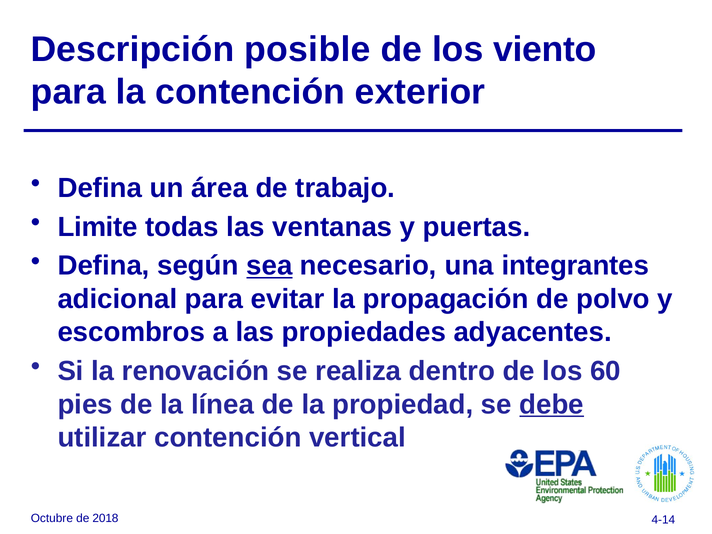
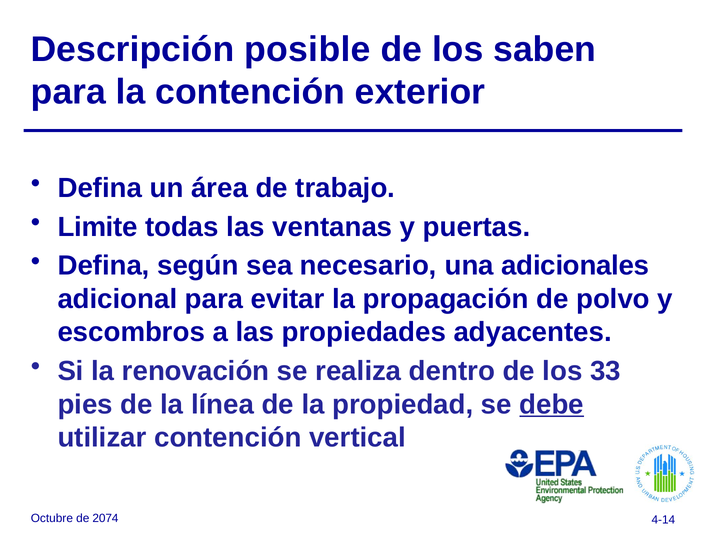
viento: viento -> saben (545, 49)
sea underline: present -> none (269, 266)
integrantes: integrantes -> adicionales (575, 266)
60: 60 -> 33 (605, 371)
2018: 2018 -> 2074 (105, 518)
